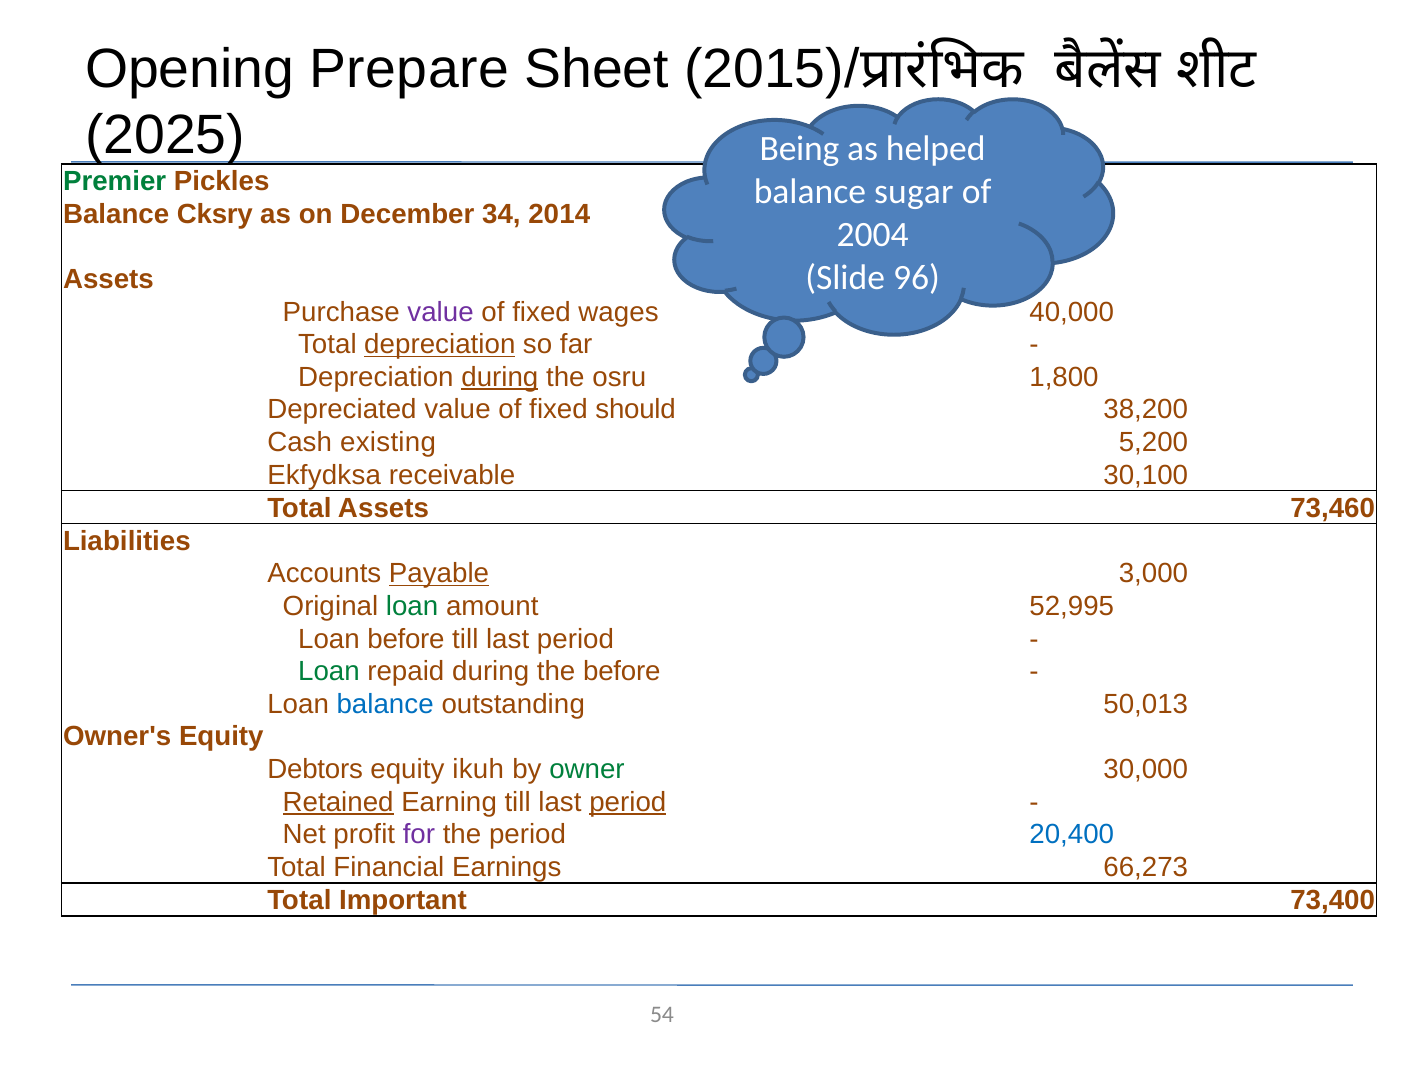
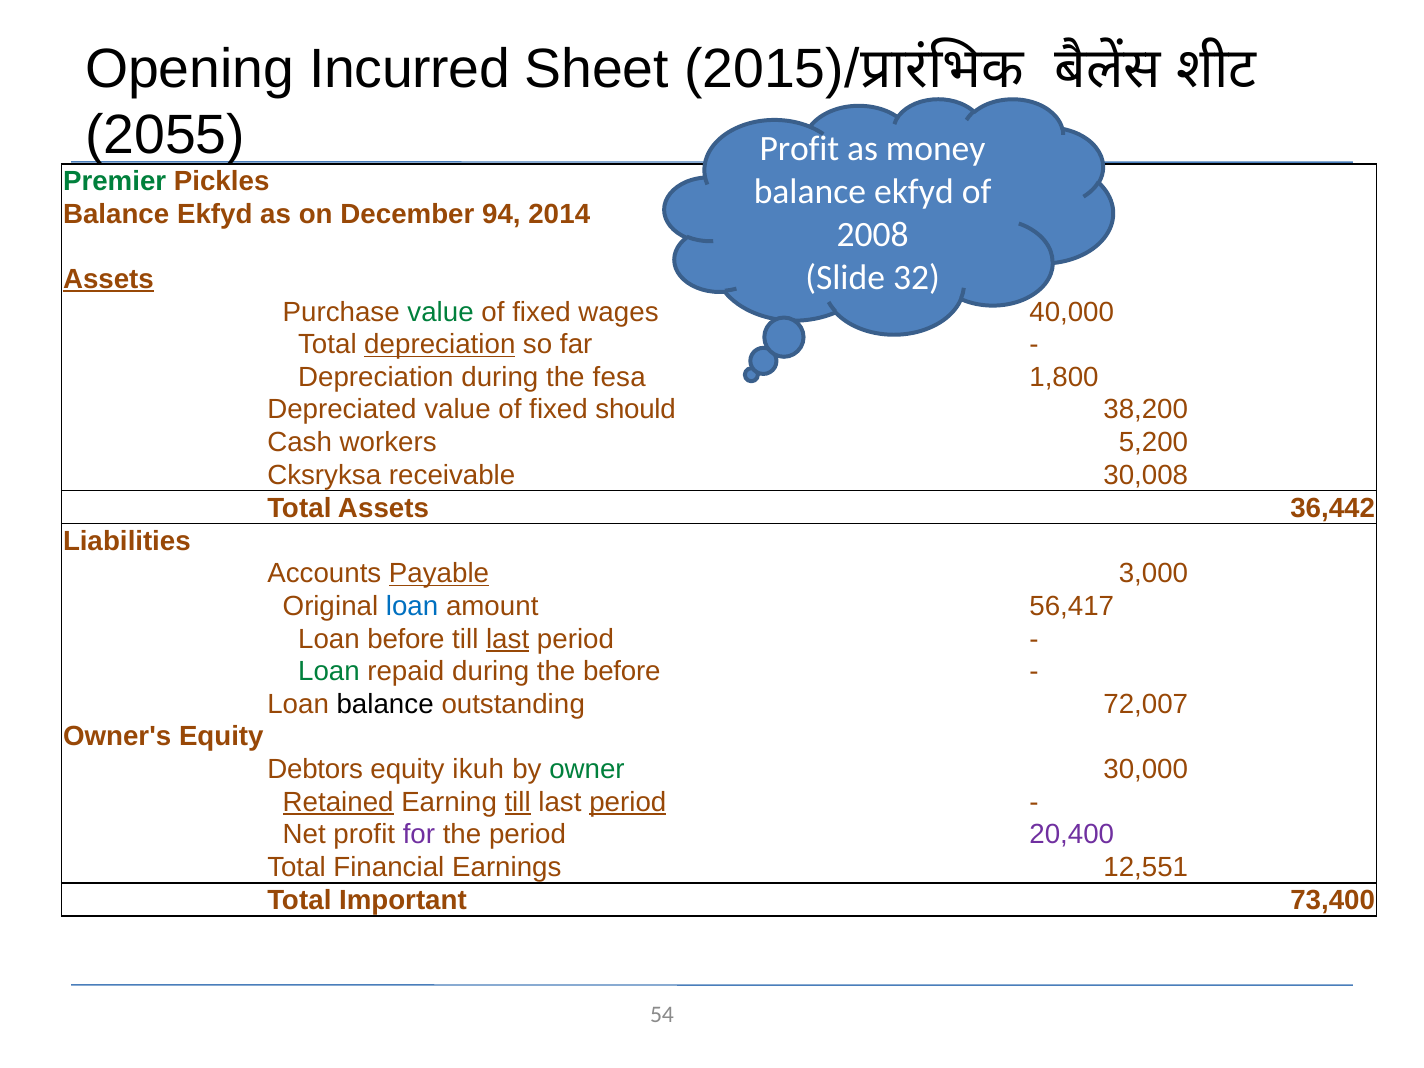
Prepare: Prepare -> Incurred (410, 69)
2025: 2025 -> 2055 (165, 136)
Being: Being -> Profit (799, 149)
helped: helped -> money (936, 149)
sugar: sugar -> ekfyd (914, 192)
Cksry: Cksry -> Ekfyd (215, 214)
34: 34 -> 94 (501, 214)
2004: 2004 -> 2008 (873, 235)
96: 96 -> 32 (916, 277)
Assets underline: none -> present (108, 279)
value colour: purple -> green (441, 312)
during underline: present -> none (500, 377)
osru: osru -> fesa (619, 377)
existing: existing -> workers (388, 442)
Ekfydksa: Ekfydksa -> Cksryksa (324, 475)
30,100: 30,100 -> 30,008 (1146, 475)
73,460: 73,460 -> 36,442 (1333, 508)
loan colour: green -> blue (412, 606)
52,995: 52,995 -> 56,417 (1072, 606)
last underline: none -> present (508, 639)
balance colour: blue -> black (385, 704)
50,013: 50,013 -> 72,007 (1146, 704)
till underline: none -> present (518, 802)
20,400 colour: blue -> purple (1072, 835)
66,273: 66,273 -> 12,551 (1146, 867)
